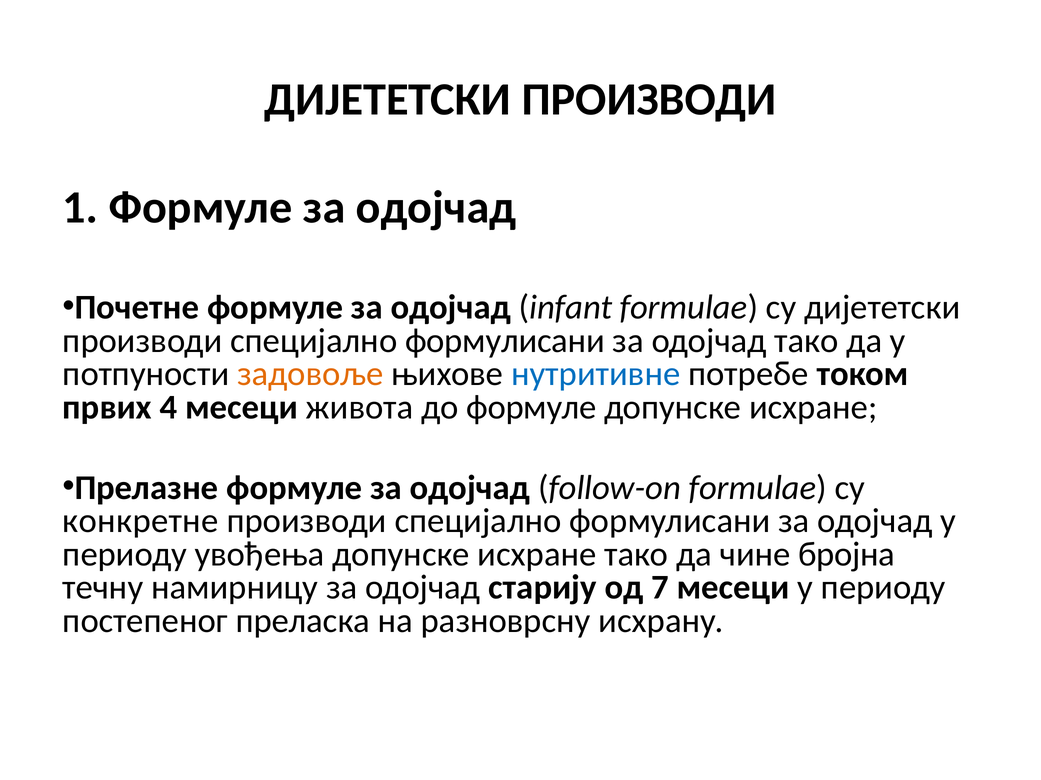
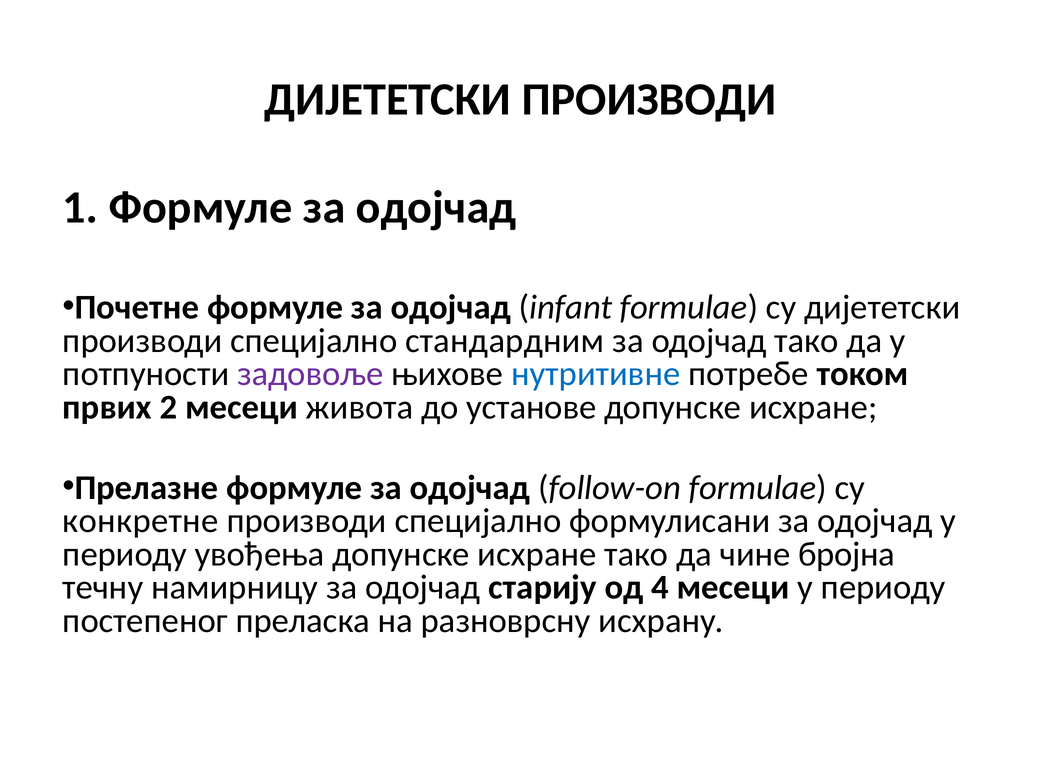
формулисани: формулисани -> стандардним (505, 341)
задовоље colour: orange -> purple (310, 374)
4: 4 -> 2 (169, 408)
до формуле: формуле -> установе (531, 408)
7: 7 -> 4 (660, 588)
